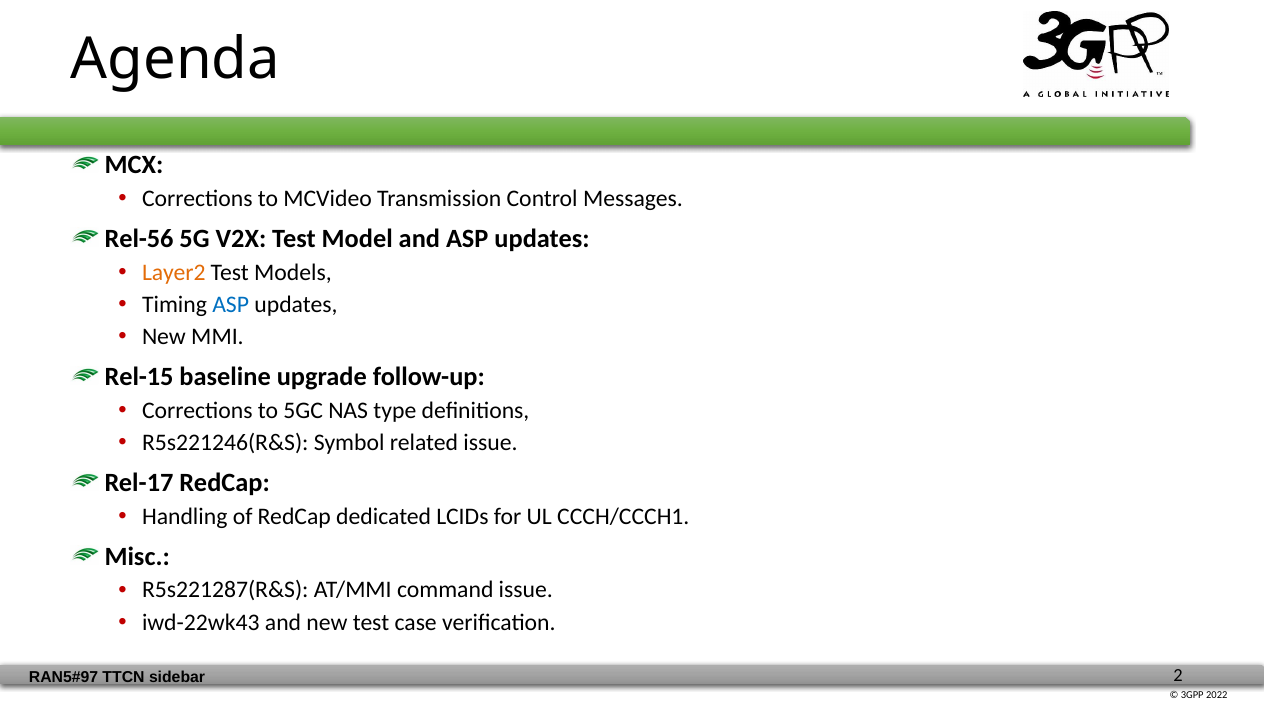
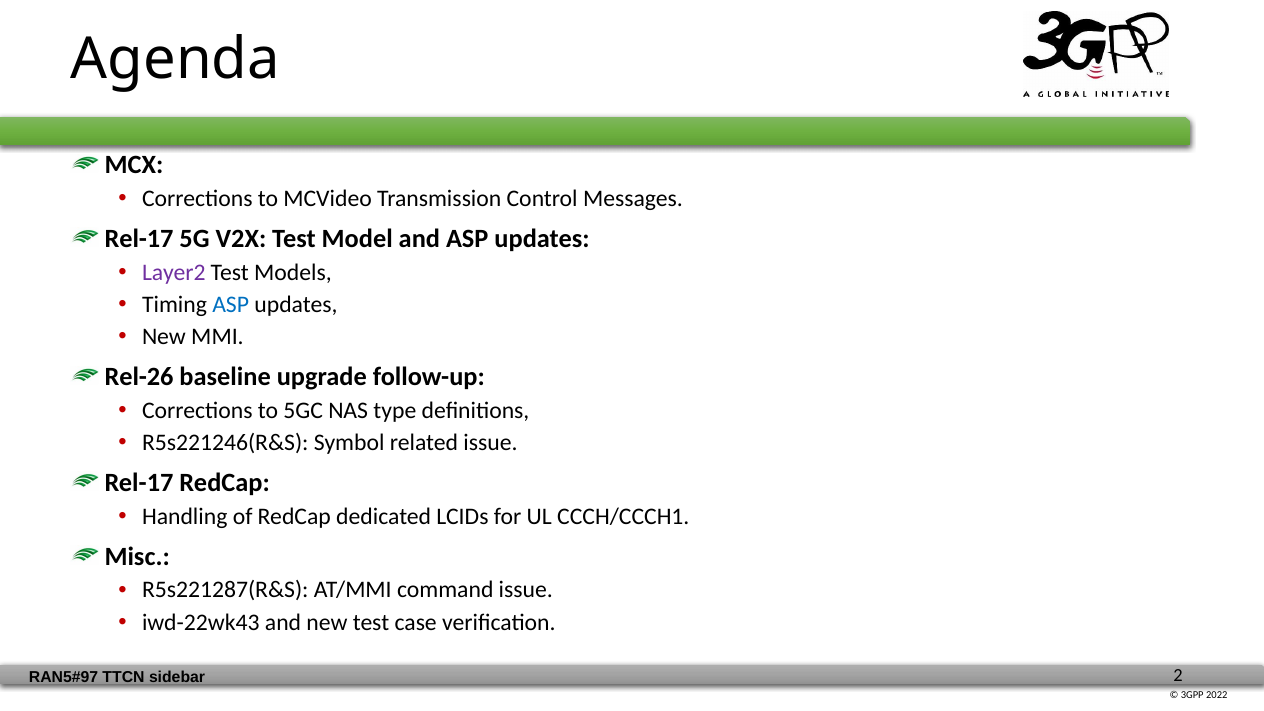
Rel-56: Rel-56 -> Rel-17 (139, 239)
Layer2 colour: orange -> purple (174, 272)
Rel-15: Rel-15 -> Rel-26 (139, 377)
